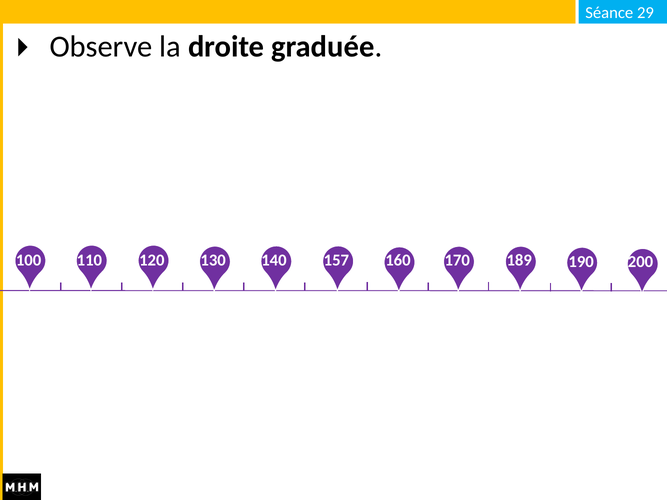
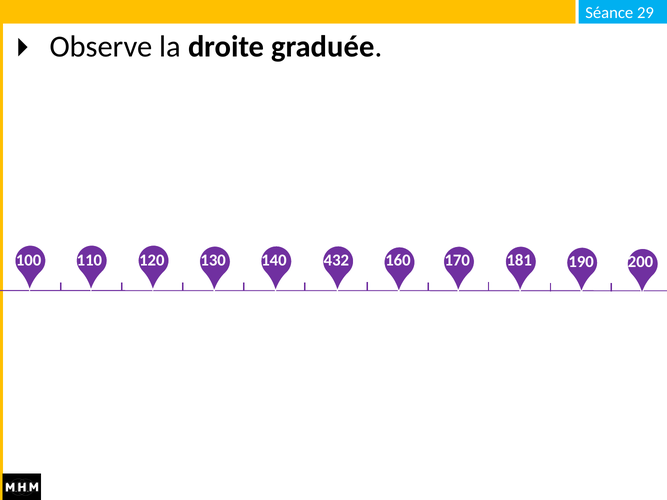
157: 157 -> 432 (336, 260)
189: 189 -> 181 (519, 260)
